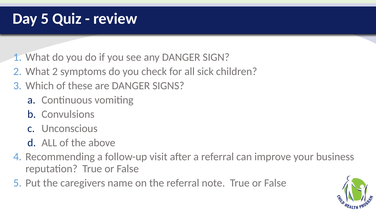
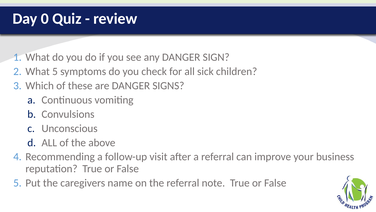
Day 5: 5 -> 0 (45, 19)
What 2: 2 -> 5 (55, 71)
